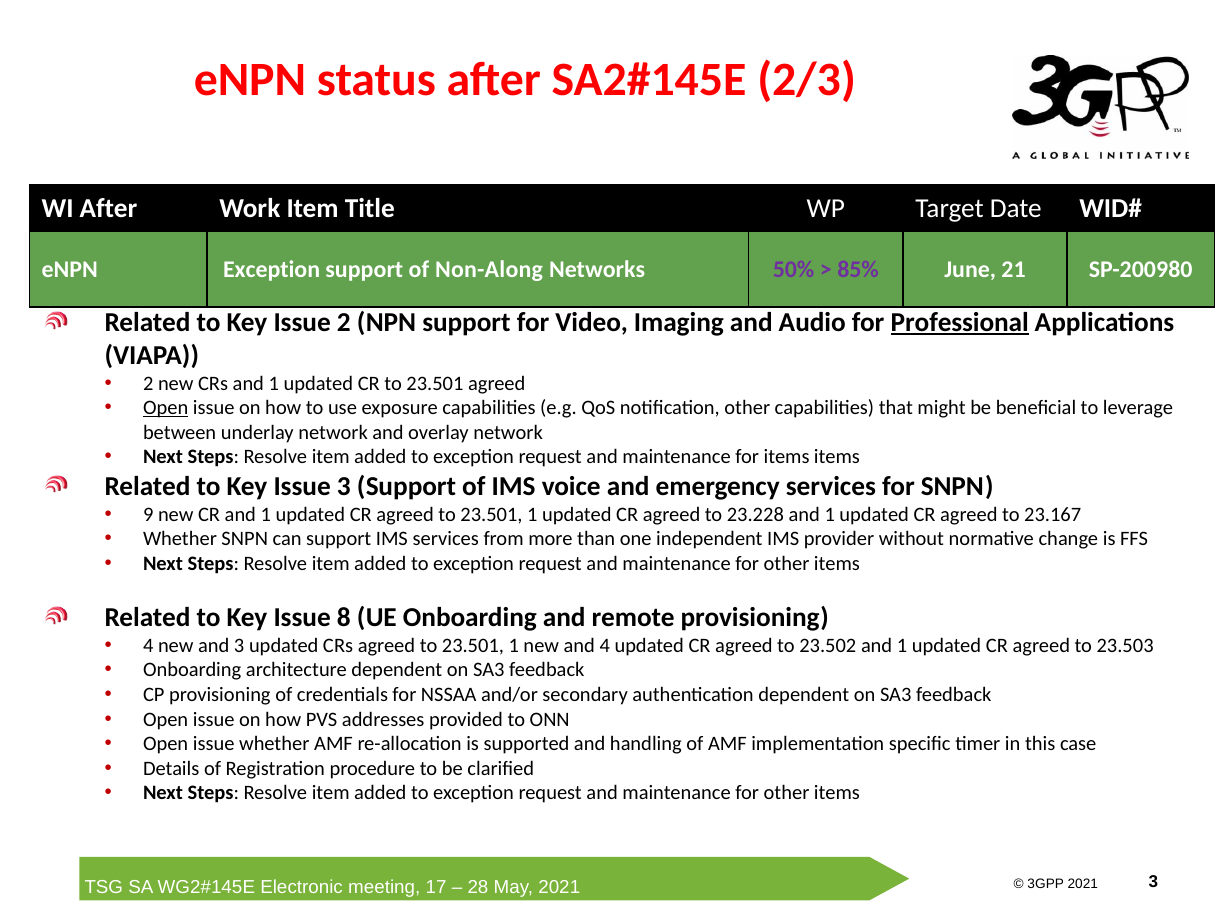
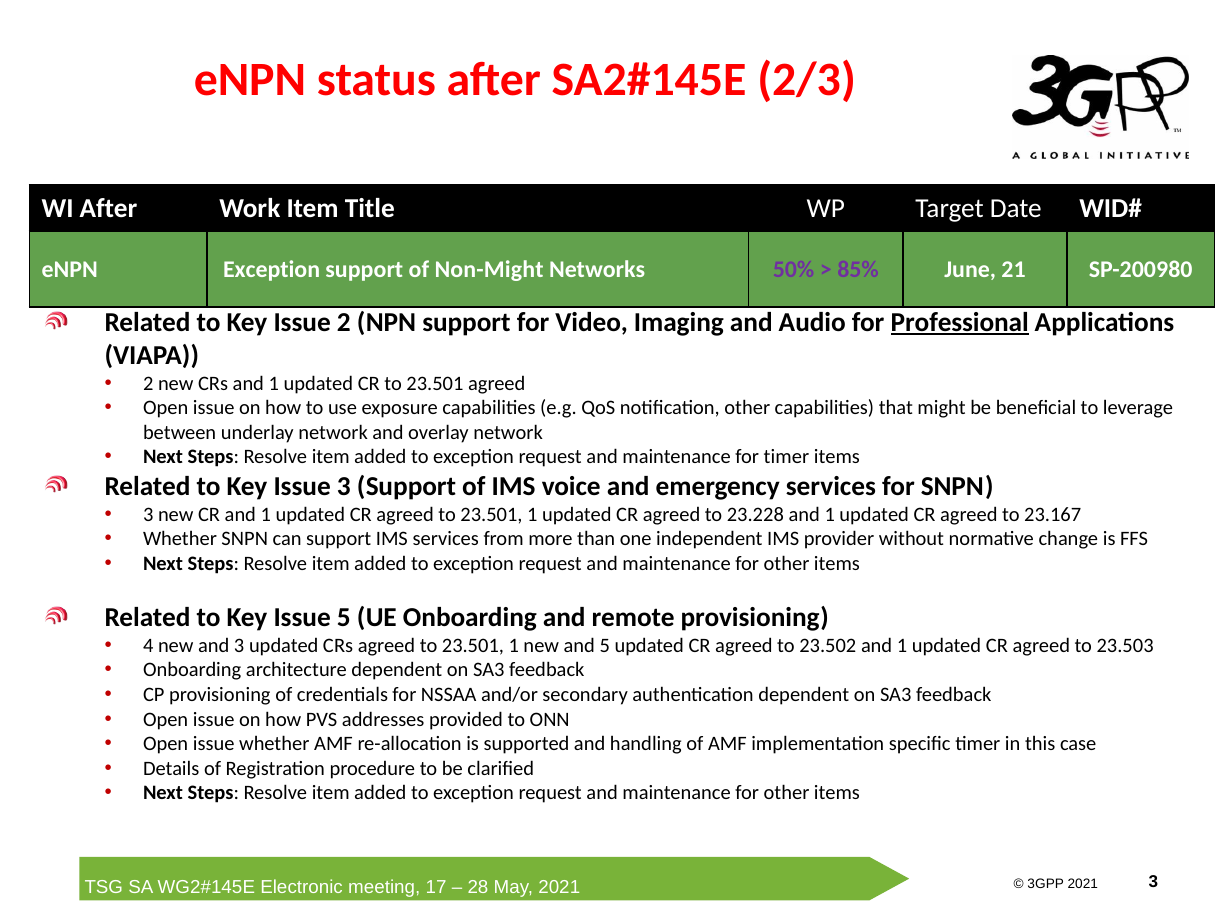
Non-Along: Non-Along -> Non-Might (489, 269)
Open underline: present -> none (166, 408)
for items: items -> timer (787, 457)
9: 9 -> 3 (148, 515)
Issue 8: 8 -> 5 (344, 618)
and 4: 4 -> 5 (605, 646)
